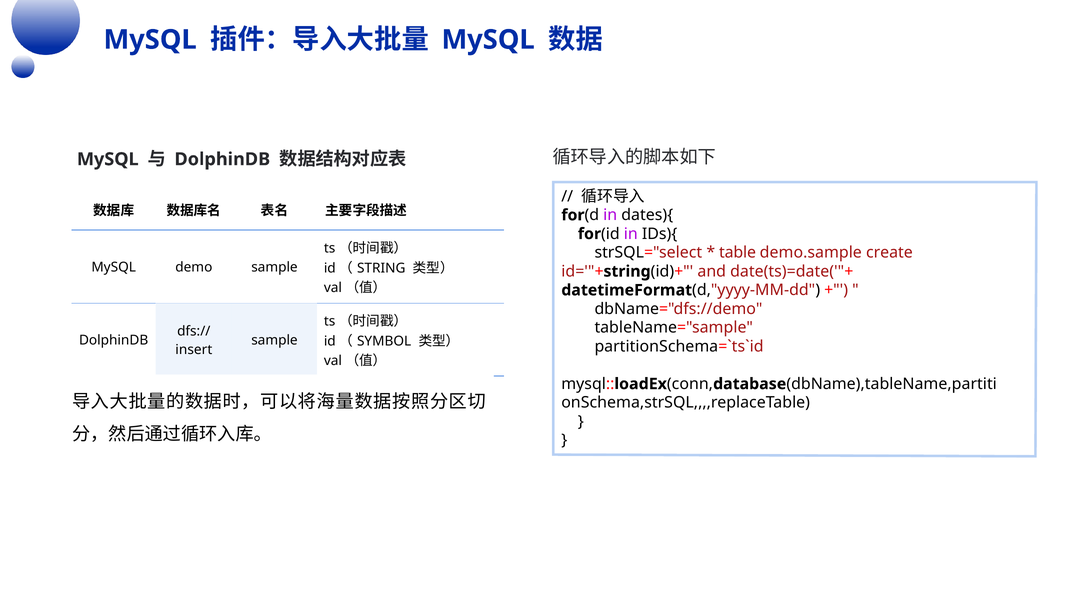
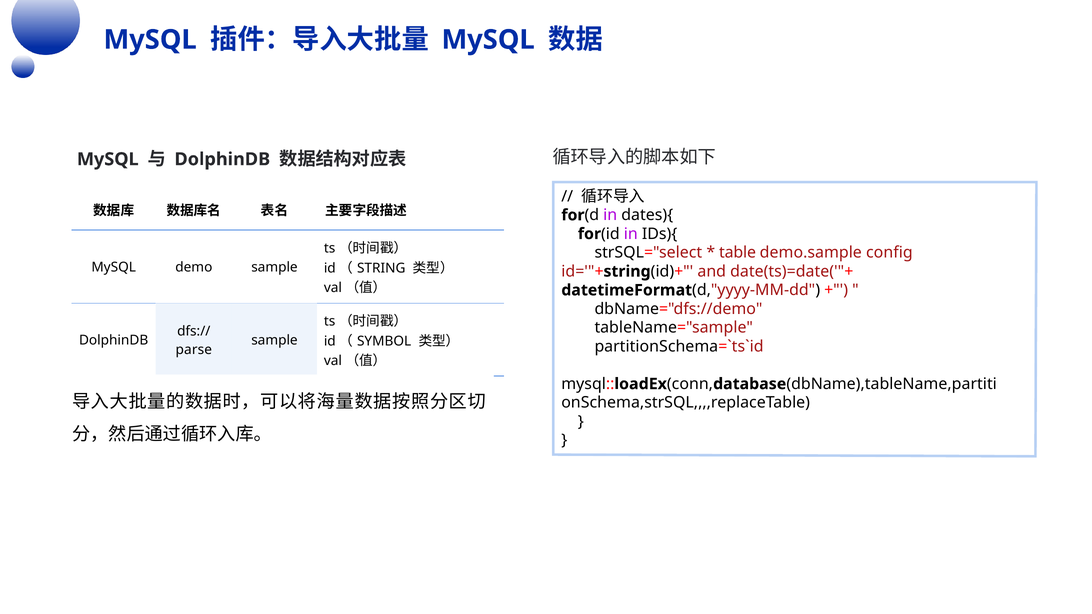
create: create -> config (889, 253)
insert: insert -> parse (194, 350)
